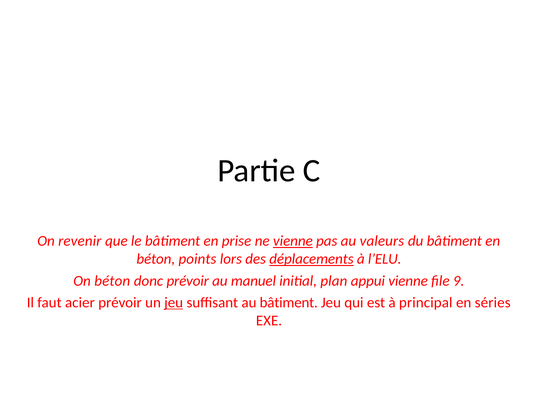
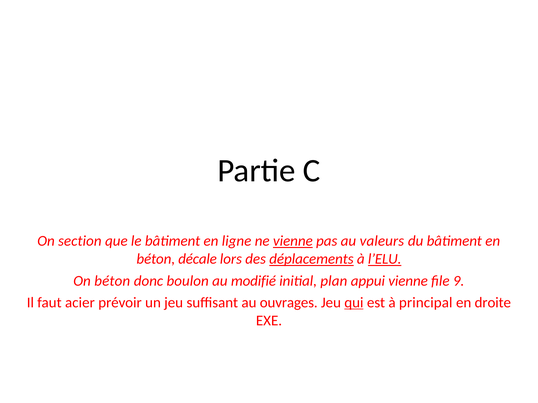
revenir: revenir -> section (80, 241)
prise: prise -> ligne (237, 241)
points: points -> décale (198, 259)
l’ELU underline: none -> present (385, 259)
donc prévoir: prévoir -> boulon (188, 281)
manuel: manuel -> modifié (253, 281)
jeu underline: present -> none (174, 303)
au bâtiment: bâtiment -> ouvrages (289, 303)
qui underline: none -> present (354, 303)
séries: séries -> droite (493, 303)
